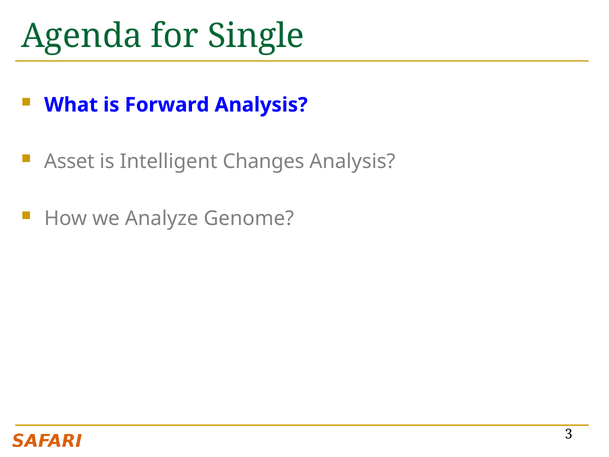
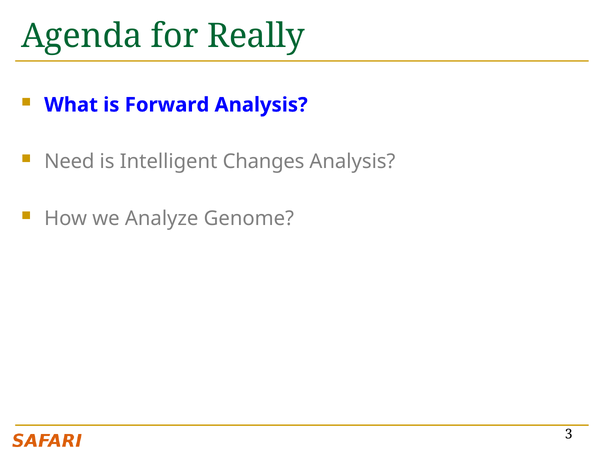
Single: Single -> Really (256, 36)
Asset: Asset -> Need (69, 162)
